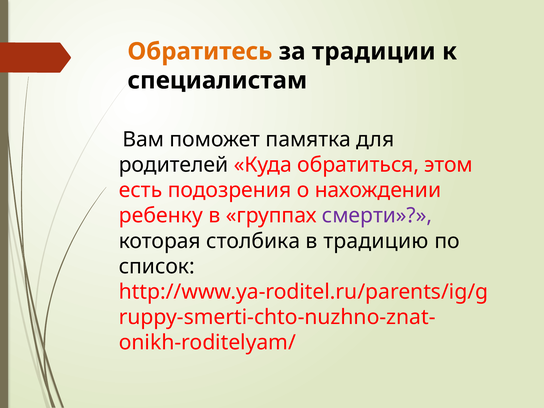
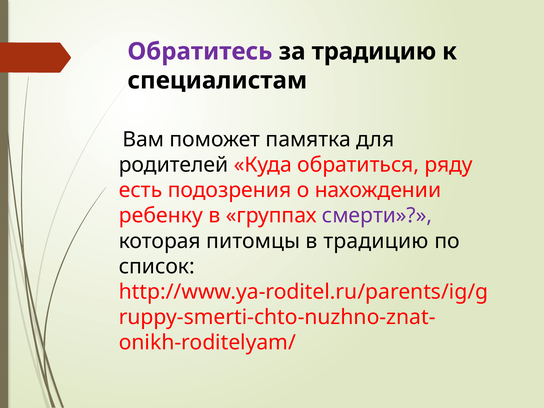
Обратитесь colour: orange -> purple (200, 51)
за традиции: традиции -> традицию (374, 51)
этом: этом -> ряду (448, 165)
столбика: столбика -> питомцы (253, 241)
